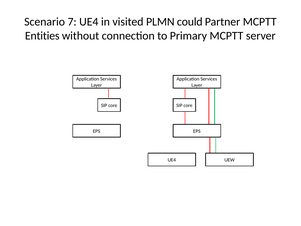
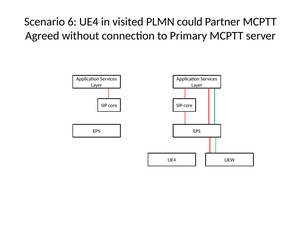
7: 7 -> 6 (72, 22)
Entities: Entities -> Agreed (42, 36)
